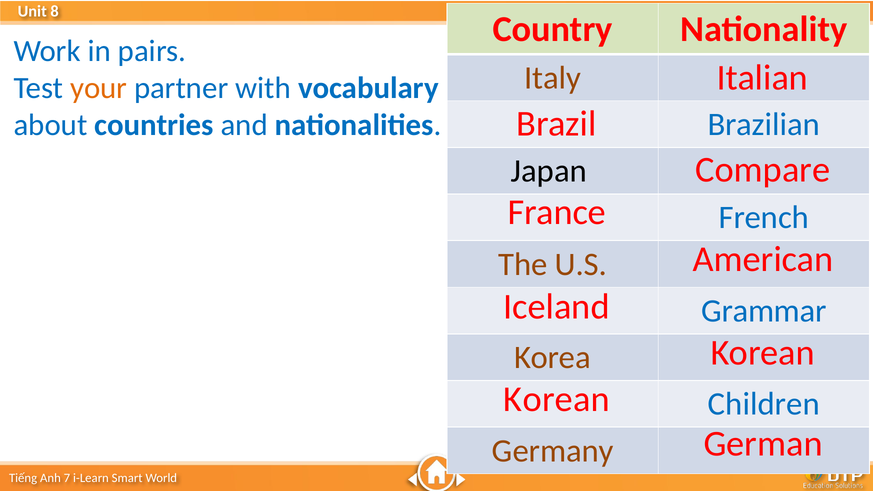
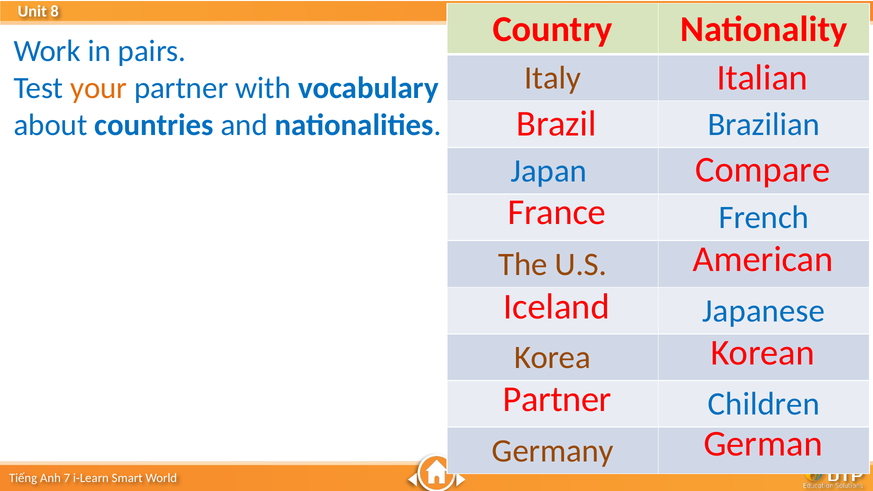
Japan colour: black -> blue (549, 171)
Grammar: Grammar -> Japanese (764, 311)
Korean: Korean -> Partner (557, 399)
